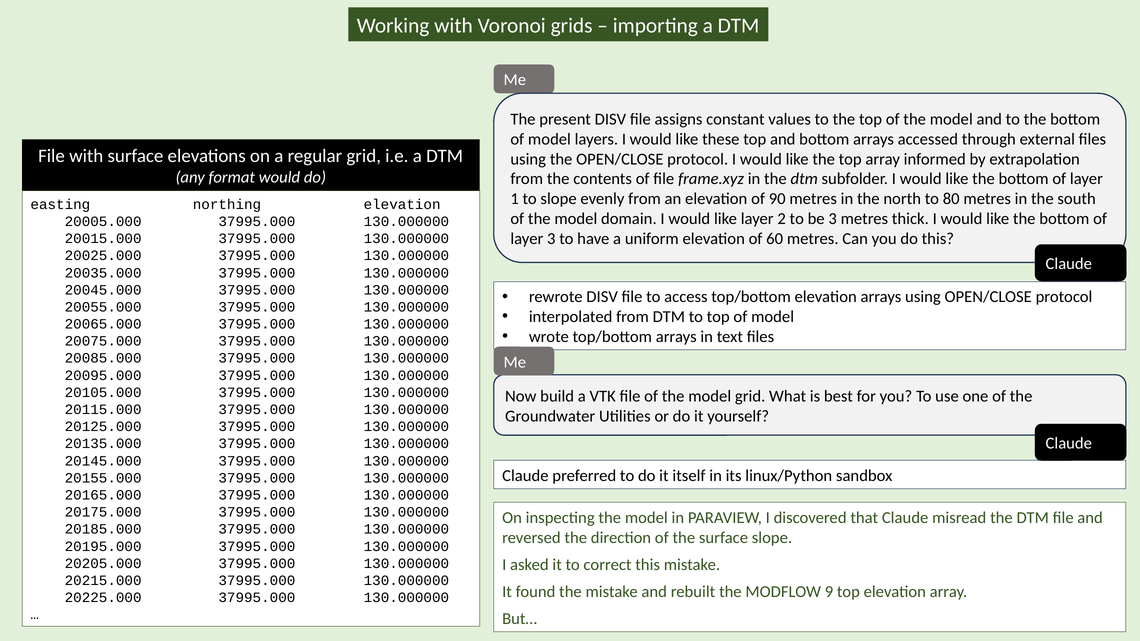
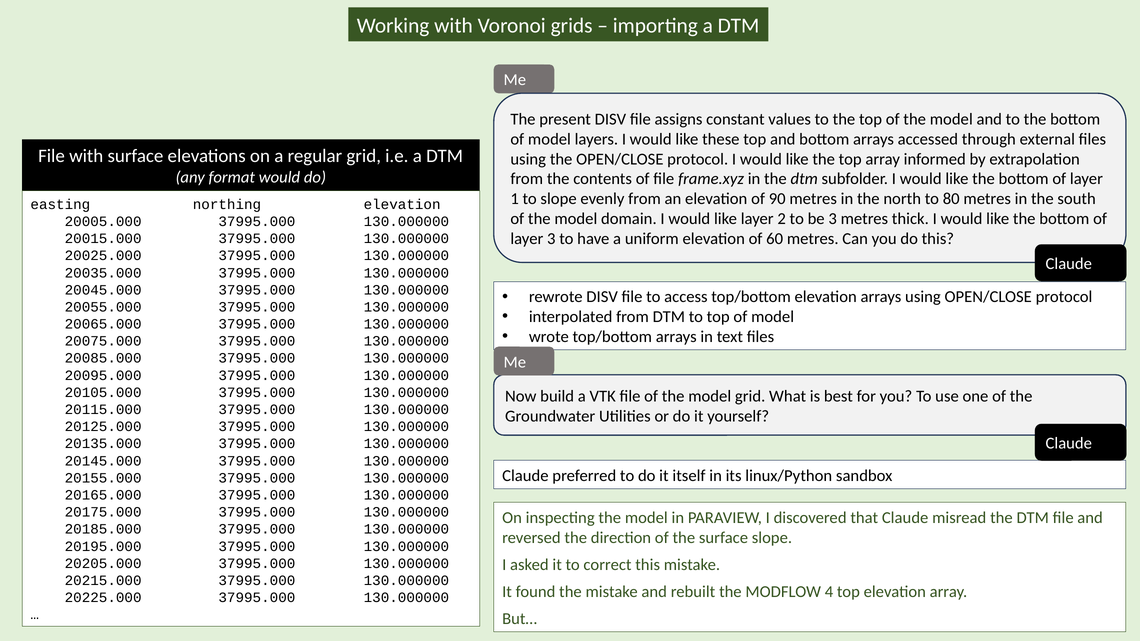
9: 9 -> 4 (829, 592)
